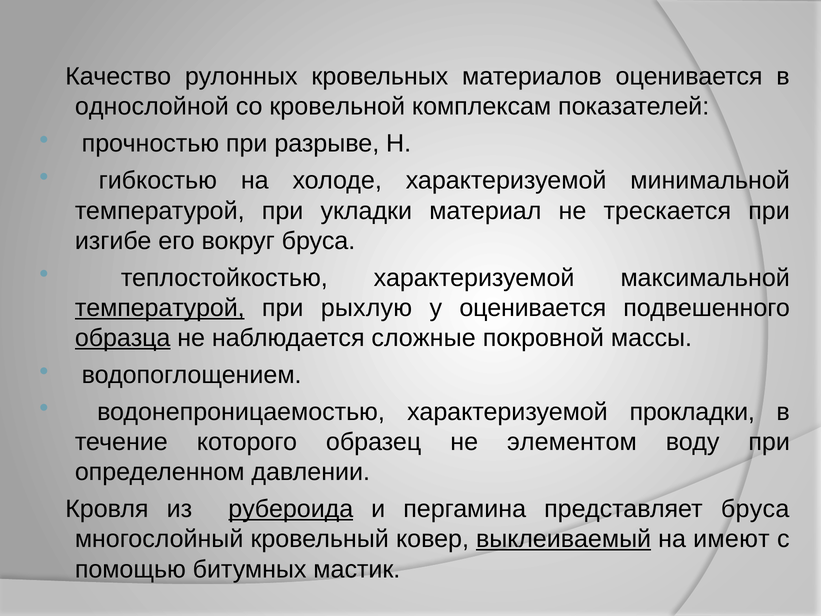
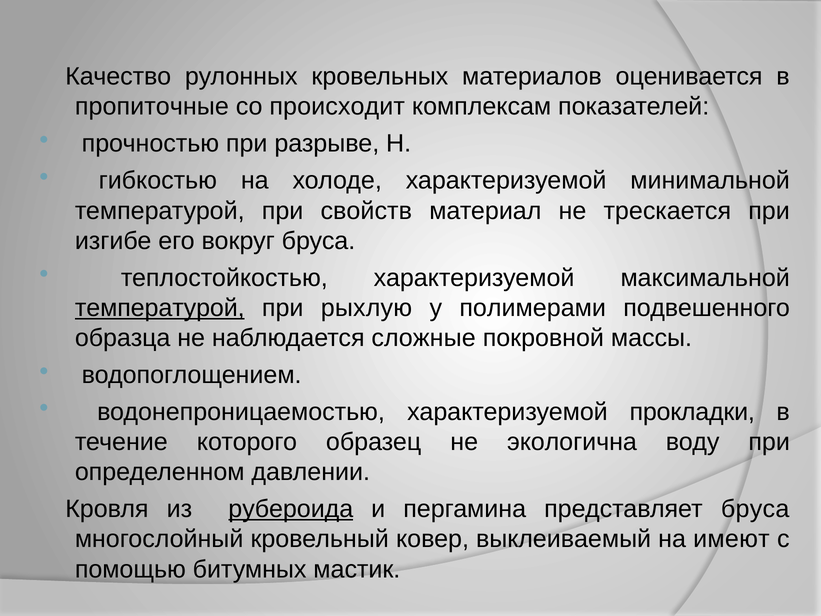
однослойной: однослойной -> пропиточные (152, 107)
кровельной: кровельной -> происходит (337, 107)
укладки: укладки -> свойств (366, 211)
у оценивается: оценивается -> полимерами (533, 308)
образца underline: present -> none (123, 338)
элементом: элементом -> экологична (572, 442)
выклеиваемый underline: present -> none (564, 539)
